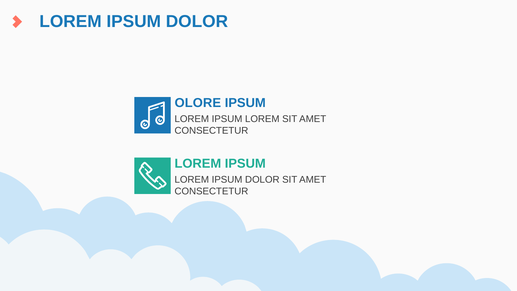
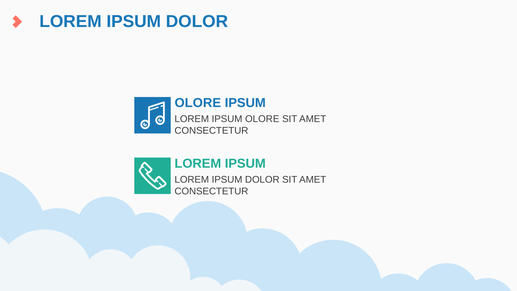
LOREM: LOREM -> OLORE (262, 119)
